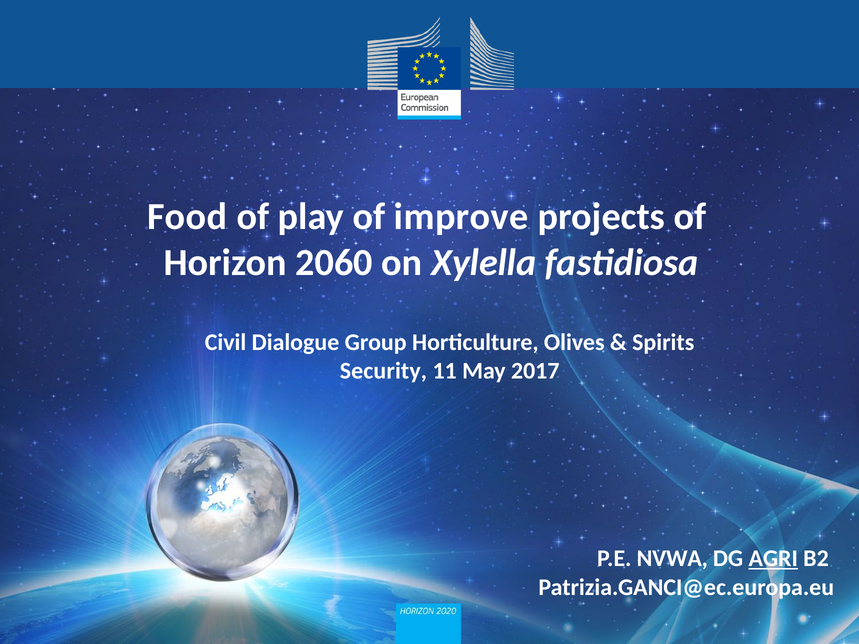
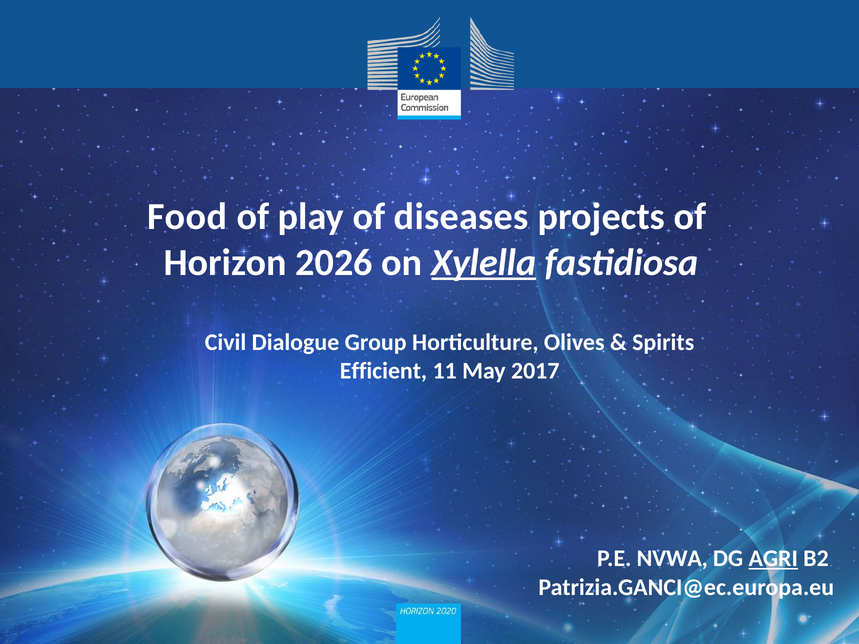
improve: improve -> diseases (461, 217)
2060: 2060 -> 2026 (334, 263)
Xylella underline: none -> present (484, 263)
Security: Security -> Efficient (383, 371)
